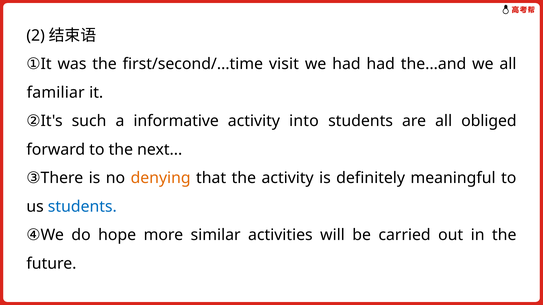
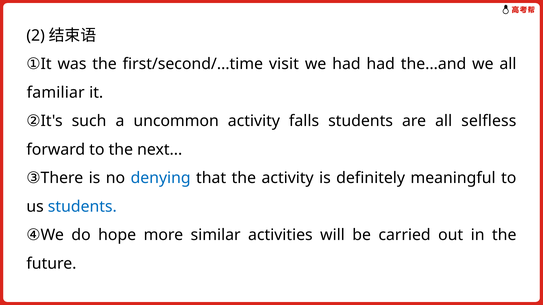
informative: informative -> uncommon (176, 121)
into: into -> falls (304, 121)
obliged: obliged -> selfless (489, 121)
denying colour: orange -> blue (161, 178)
